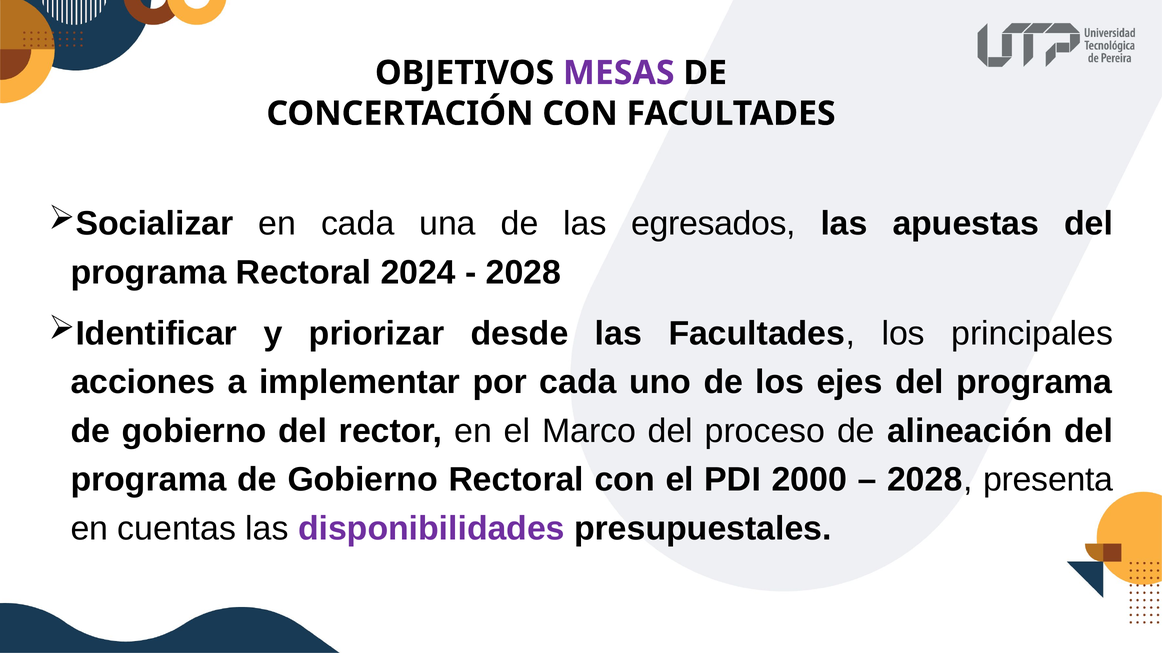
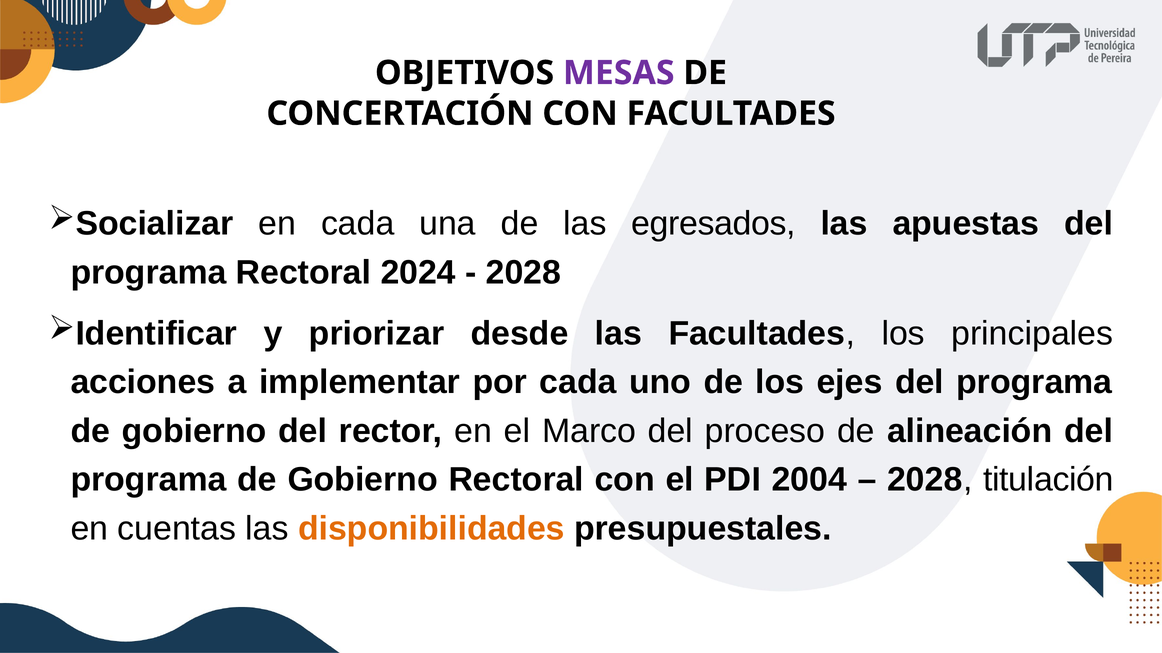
2000: 2000 -> 2004 (809, 480)
presenta: presenta -> titulación (1048, 480)
disponibilidades colour: purple -> orange (431, 529)
